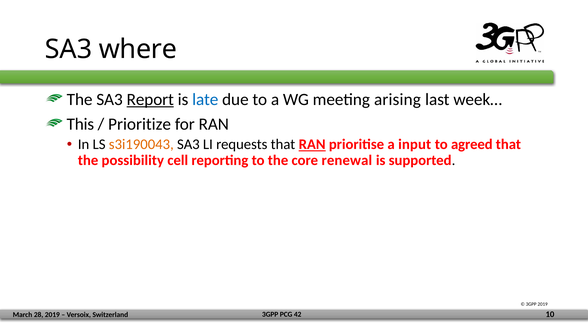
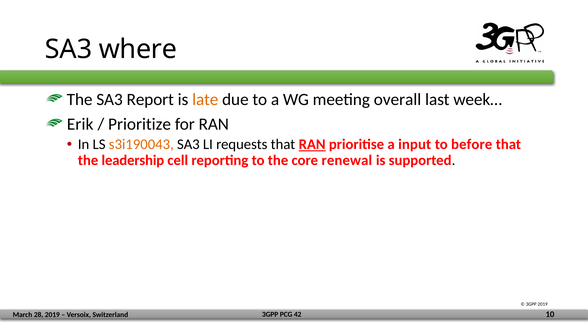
Report underline: present -> none (150, 99)
late colour: blue -> orange (205, 99)
arising: arising -> overall (398, 99)
This: This -> Erik (80, 124)
agreed: agreed -> before (472, 144)
possibility: possibility -> leadership (133, 160)
